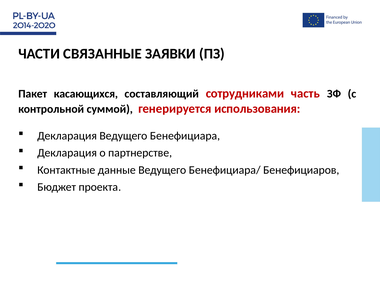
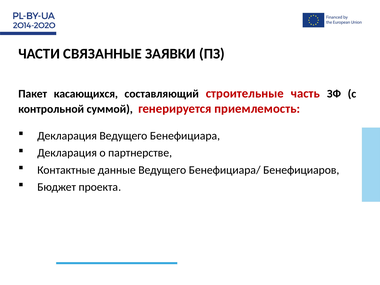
сотрудниками: сотрудниками -> строительные (245, 93)
использования: использования -> приемлемость (257, 109)
